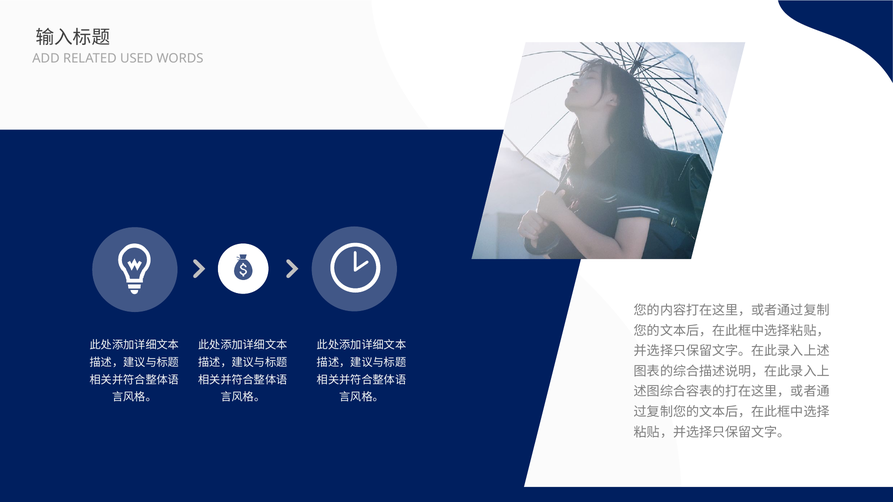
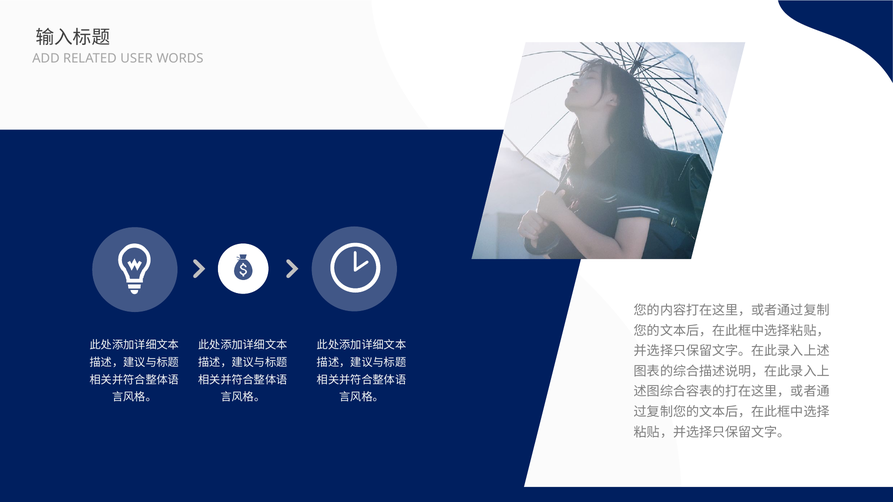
USED: USED -> USER (137, 58)
